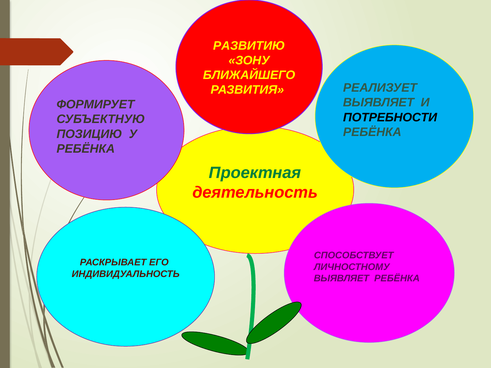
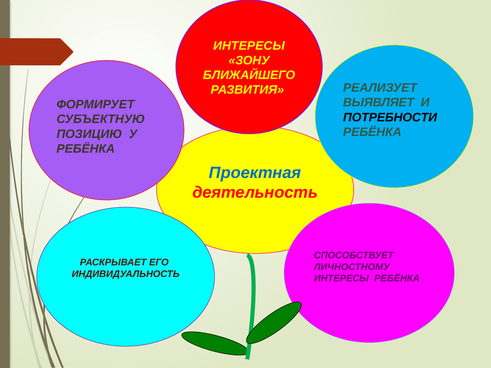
РАЗВИТИЮ: РАЗВИТИЮ -> ИНТЕРЕСЫ (249, 46)
Проектная colour: green -> blue (255, 173)
ВЫЯВЛЯЕТ: ВЫЯВЛЯЕТ -> ИНТЕРЕСЫ (341, 279)
